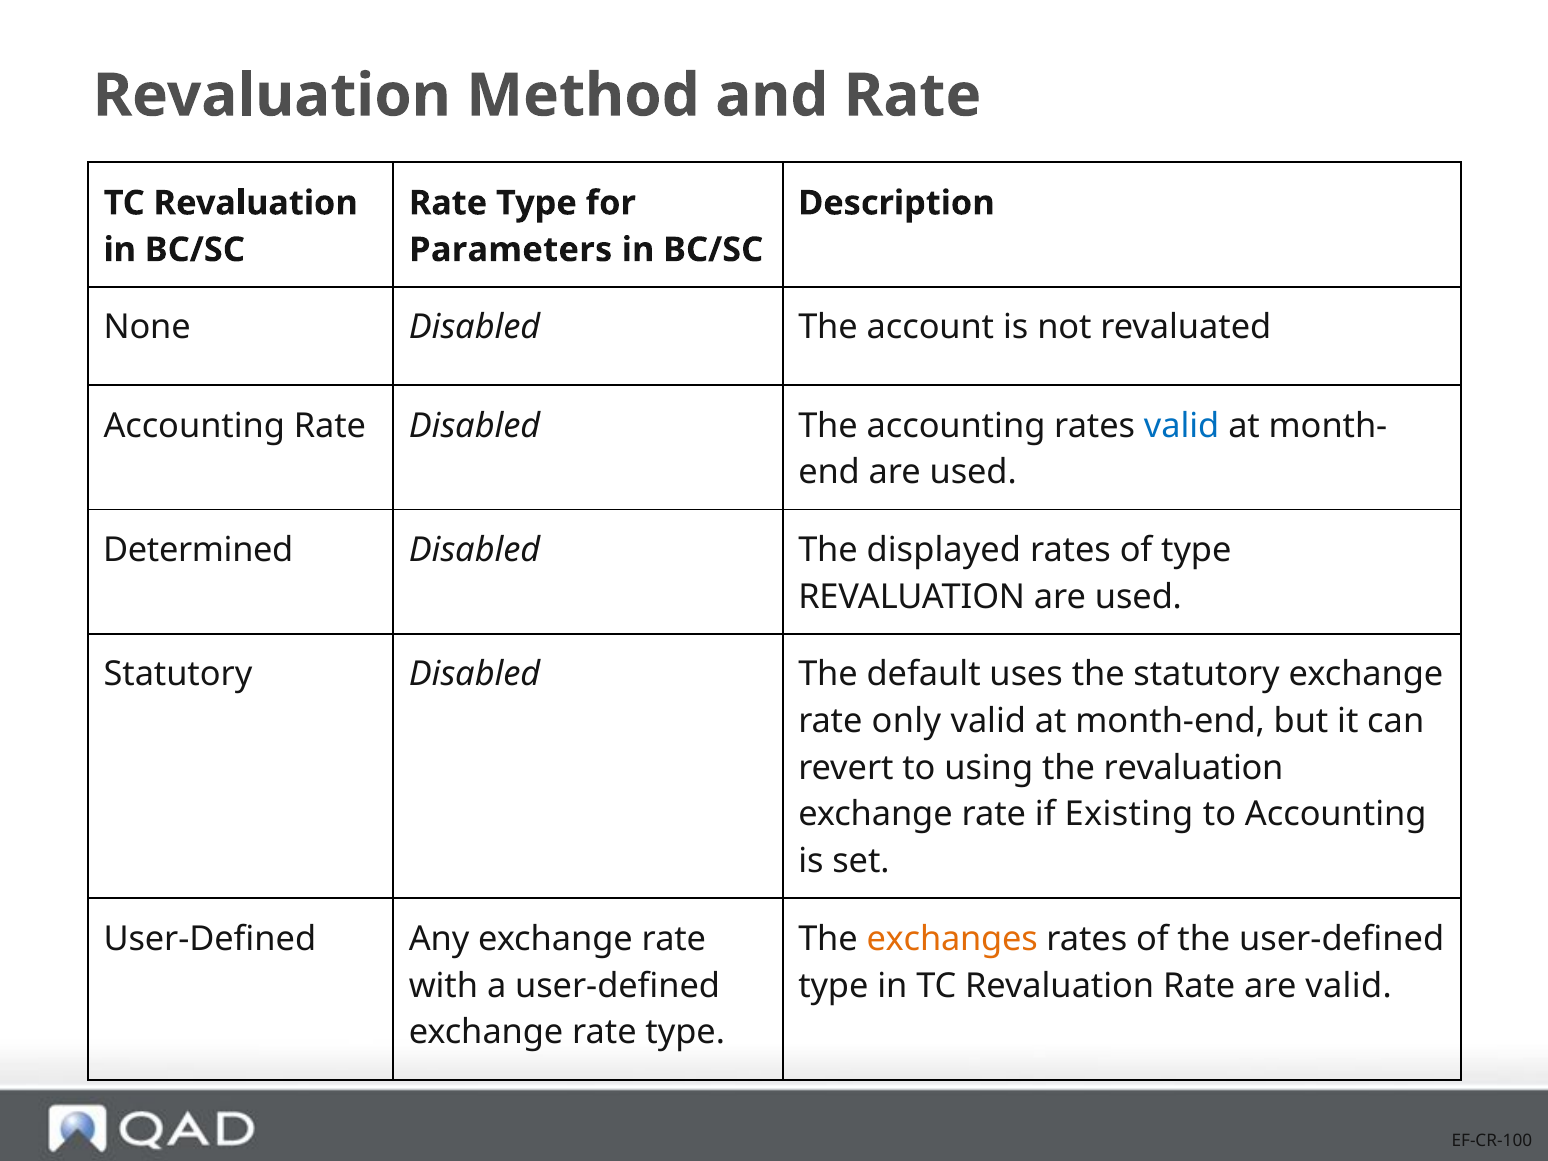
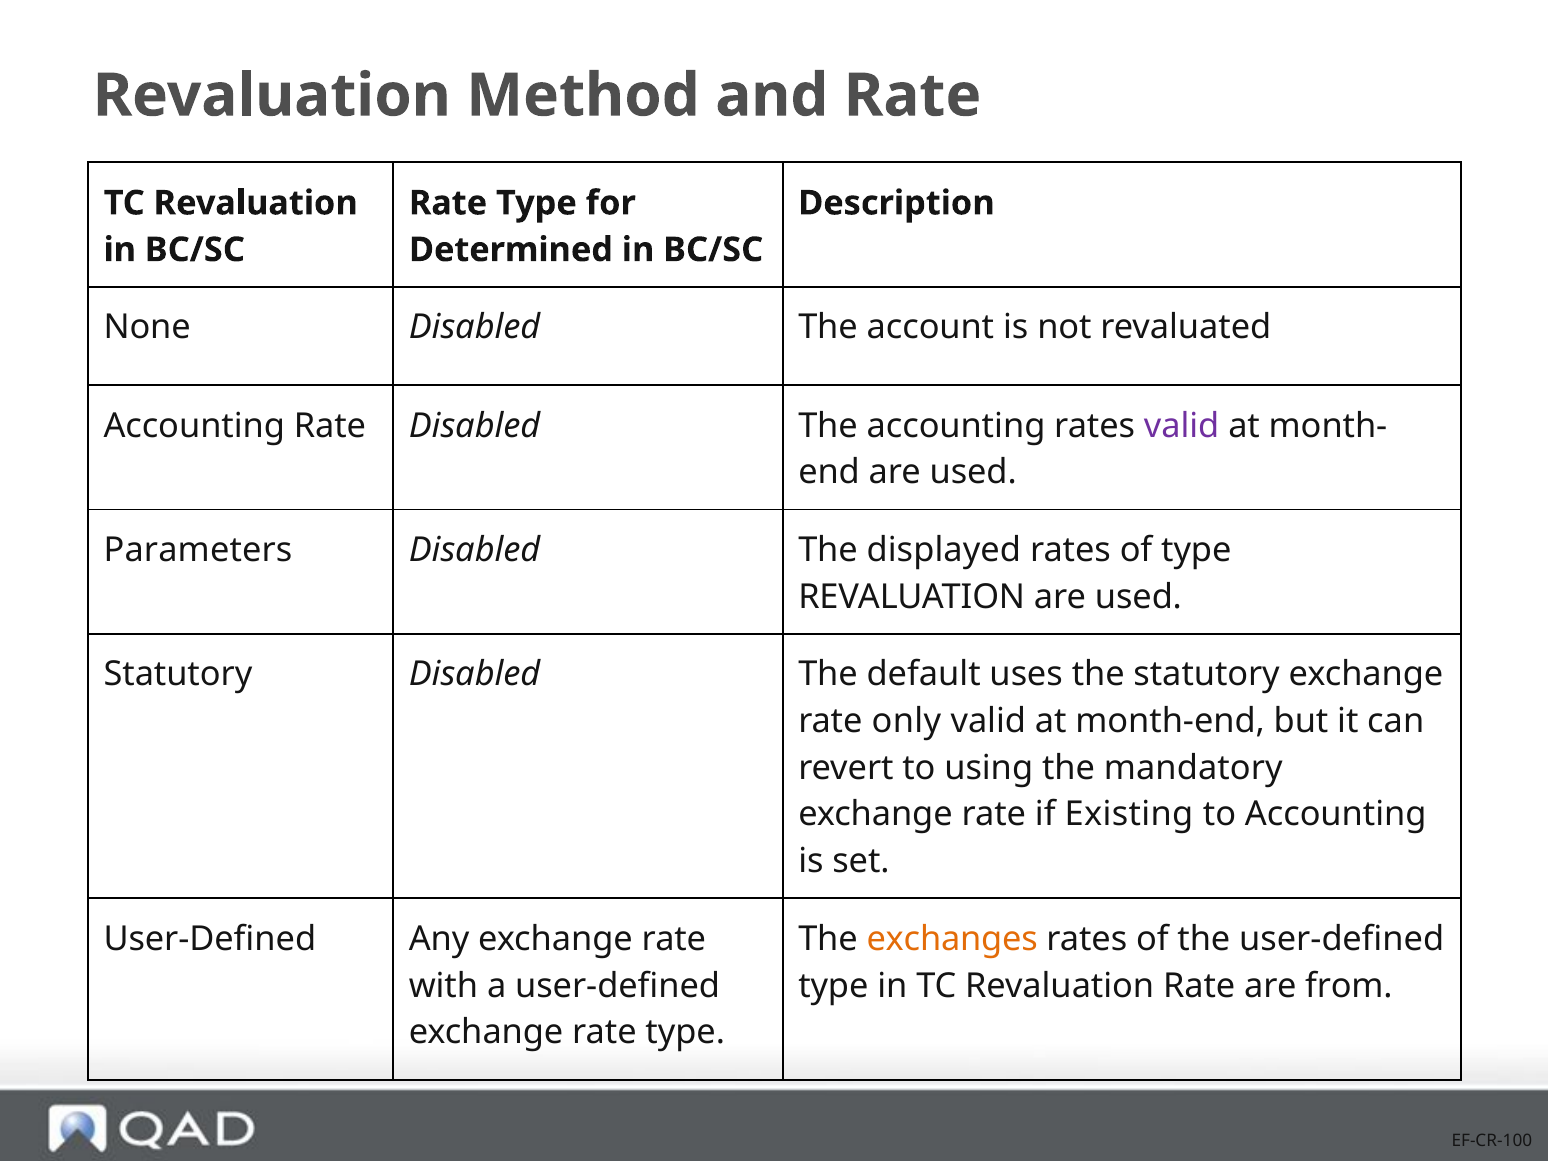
Parameters: Parameters -> Determined (511, 250)
valid colour: blue -> purple (1182, 426)
Determined: Determined -> Parameters (198, 550)
the revaluation: revaluation -> mandatory (1193, 768)
are valid: valid -> from (1349, 986)
